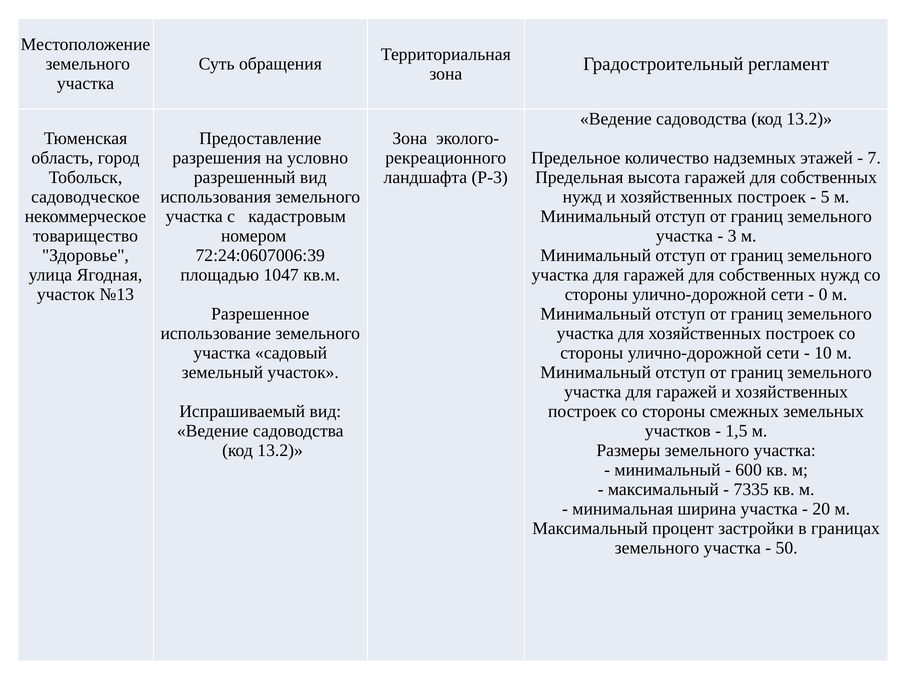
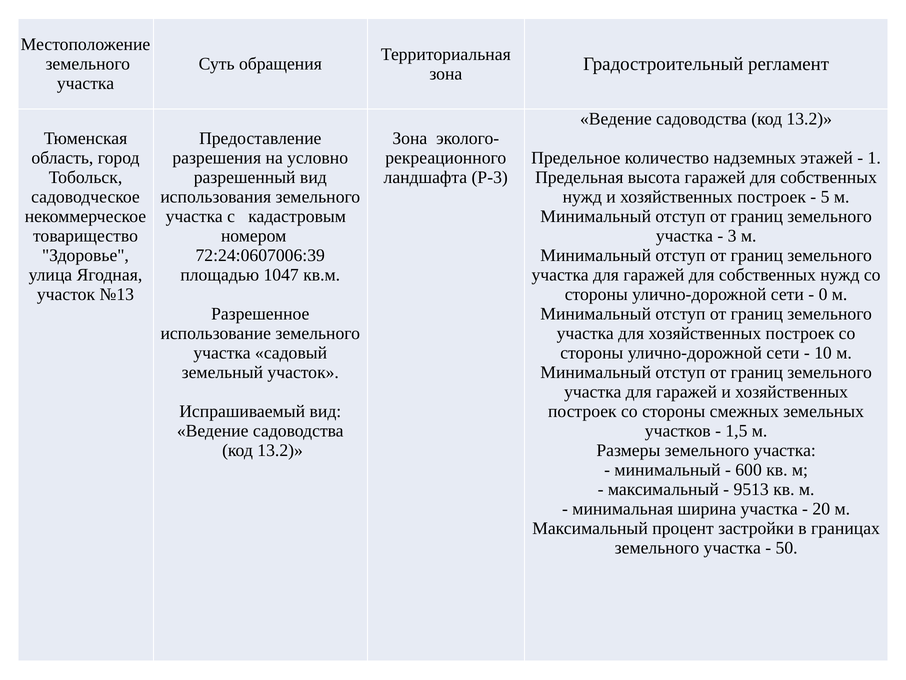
7: 7 -> 1 (874, 158)
7335: 7335 -> 9513 (751, 489)
